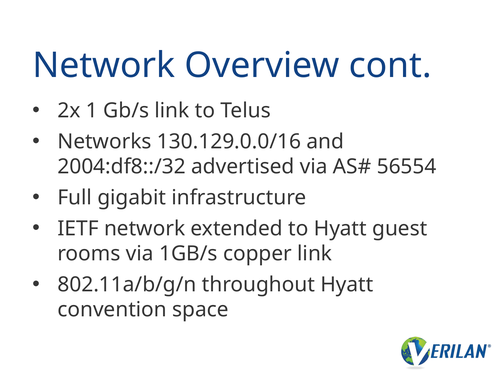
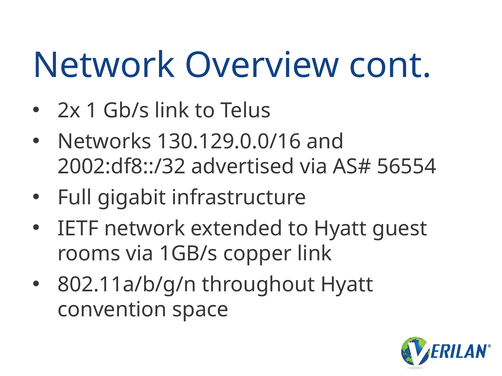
2004:df8::/32: 2004:df8::/32 -> 2002:df8::/32 (122, 167)
